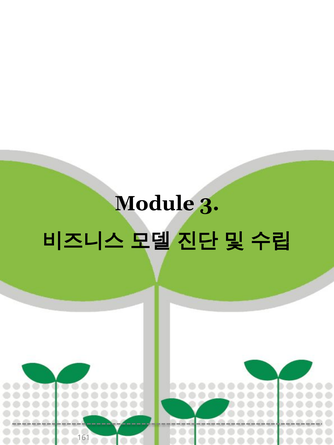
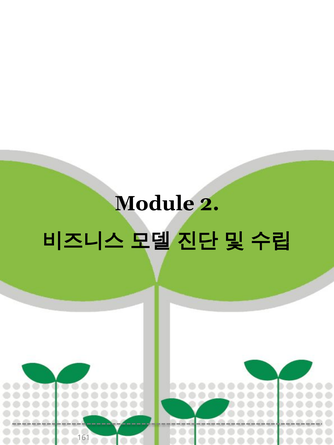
3: 3 -> 2 (209, 204)
